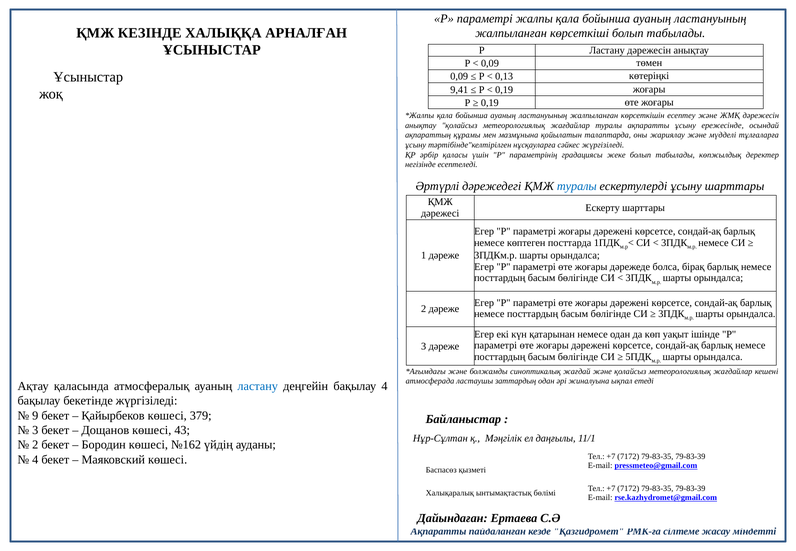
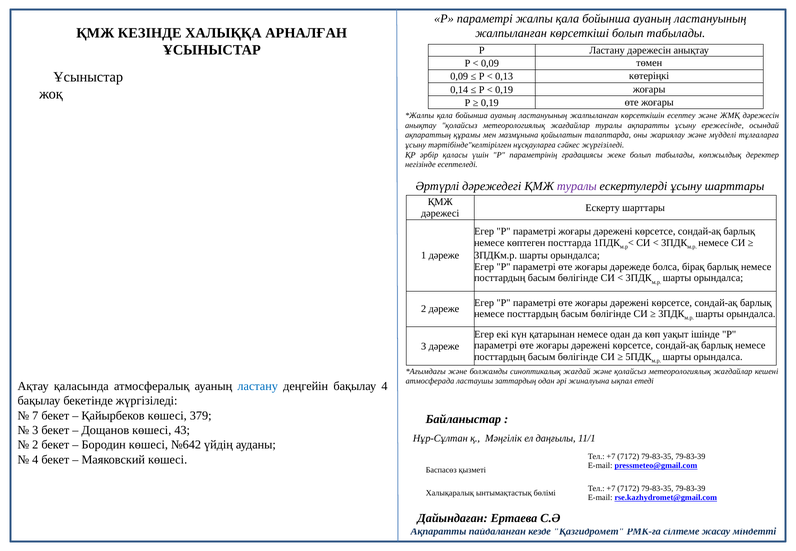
9,41: 9,41 -> 0,14 (459, 90)
туралы colour: blue -> purple (577, 186)
9: 9 -> 7 (35, 416)
№162: №162 -> №642 (186, 445)
